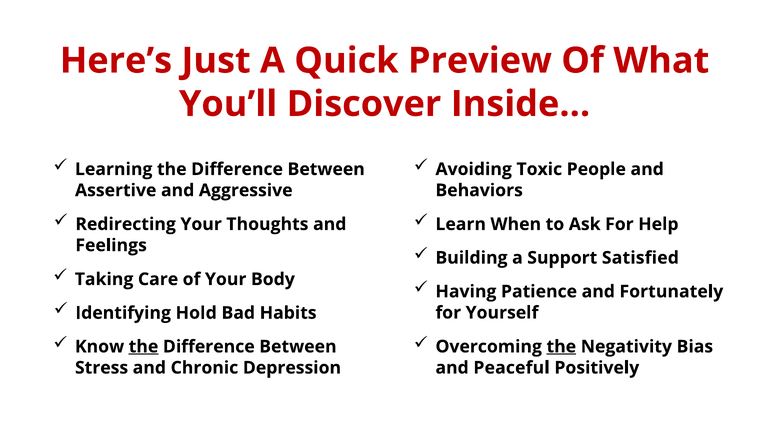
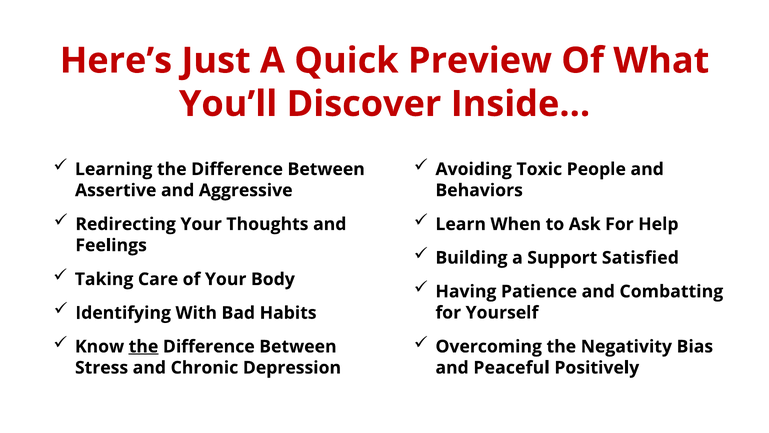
Fortunately: Fortunately -> Combatting (671, 291)
Hold: Hold -> With (196, 313)
the underline: present -> none (561, 346)
